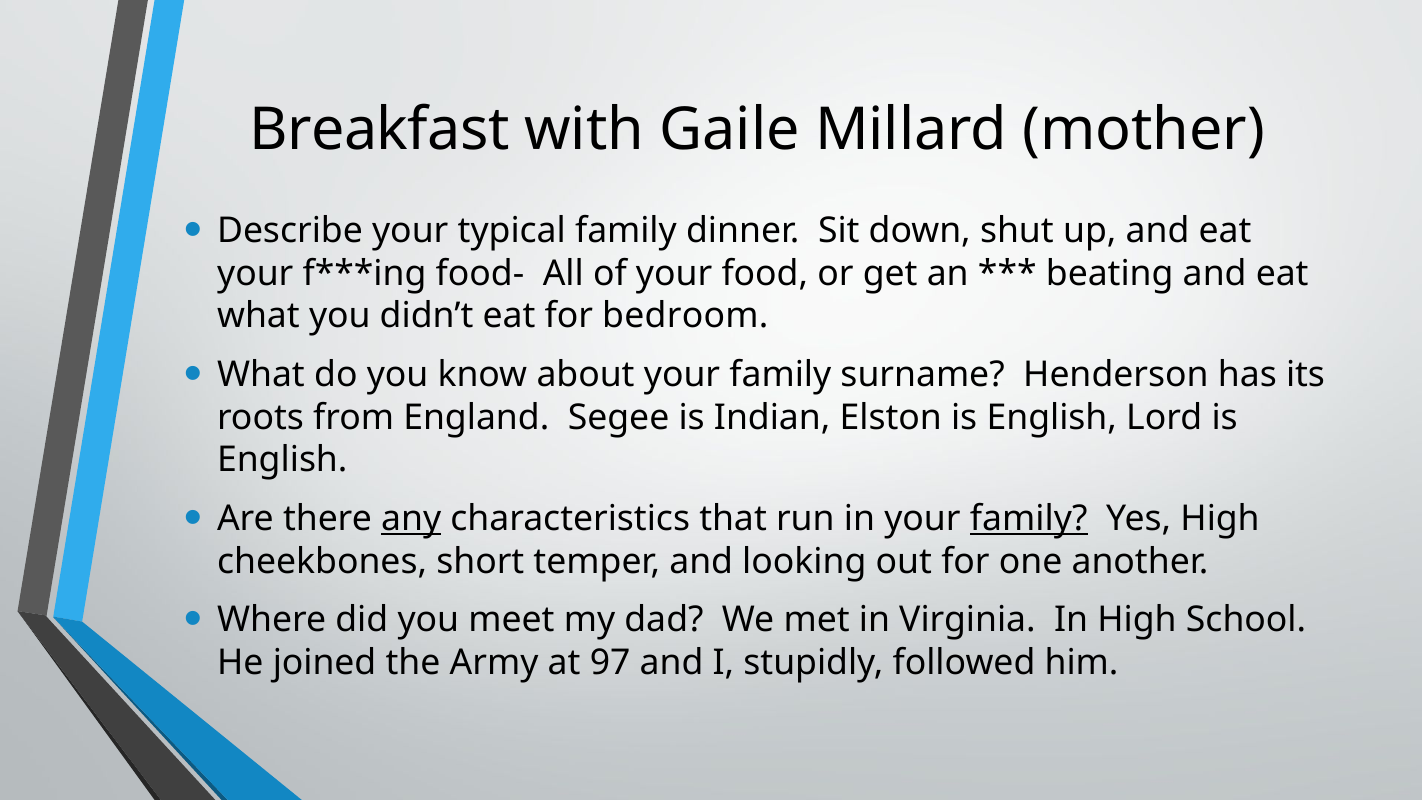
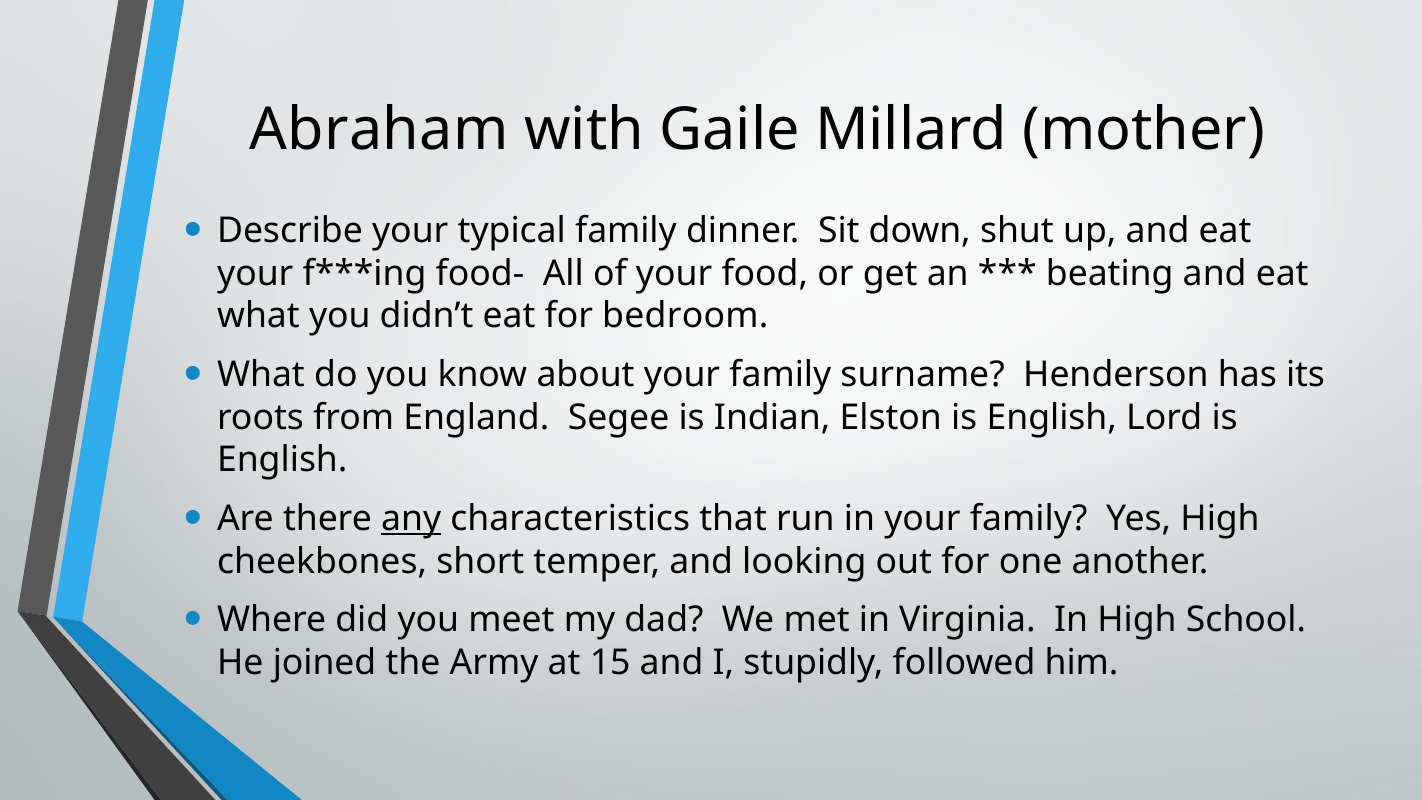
Breakfast: Breakfast -> Abraham (379, 130)
family underline: present -> none (1029, 519)
97: 97 -> 15 (610, 663)
